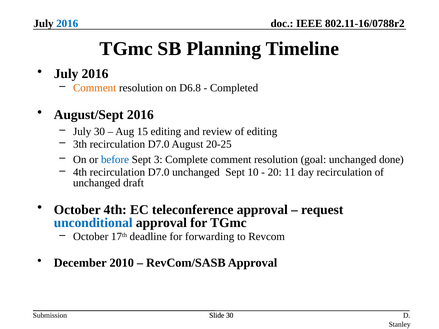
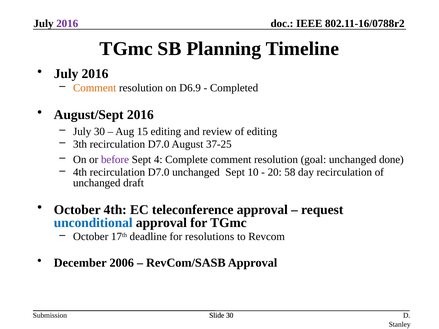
2016 colour: blue -> purple (67, 23)
D6.8: D6.8 -> D6.9 (190, 88)
20-25: 20-25 -> 37-25 (219, 144)
before colour: blue -> purple (115, 160)
3: 3 -> 4 (158, 160)
11: 11 -> 58 (290, 172)
forwarding: forwarding -> resolutions (210, 237)
2010: 2010 -> 2006 (122, 263)
